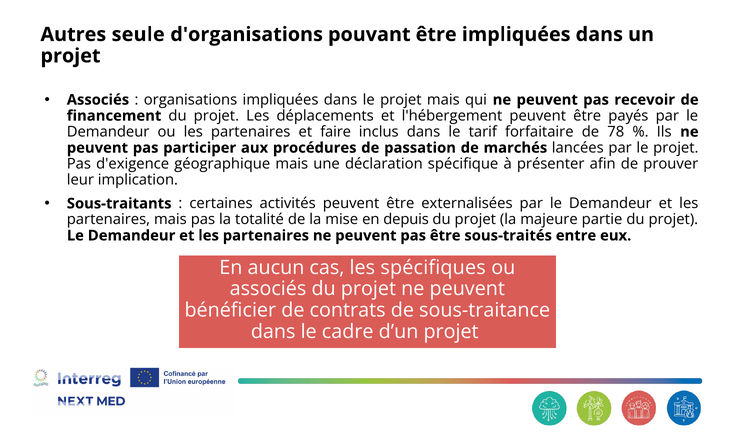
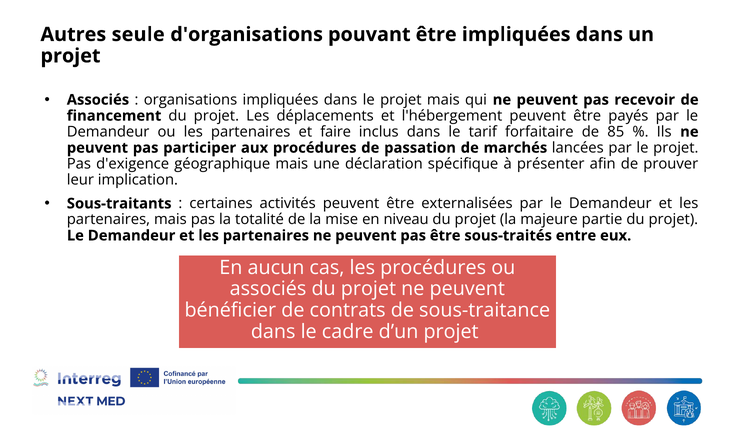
78: 78 -> 85 (616, 132)
depuis: depuis -> niveau (406, 219)
les spécifiques: spécifiques -> procédures (433, 267)
